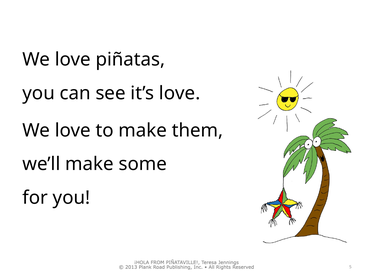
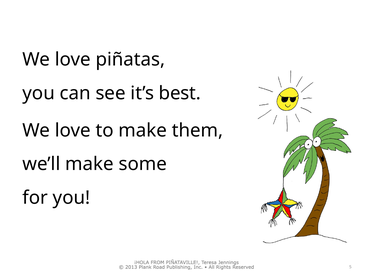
it’s love: love -> best (180, 93)
